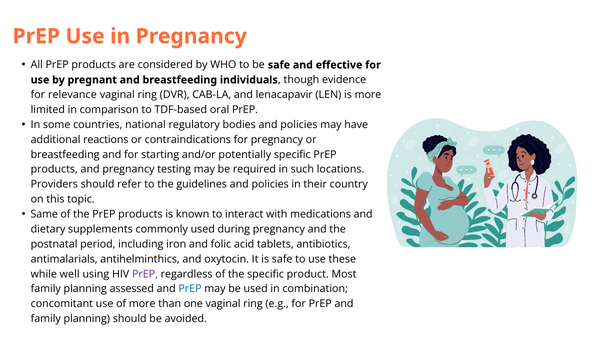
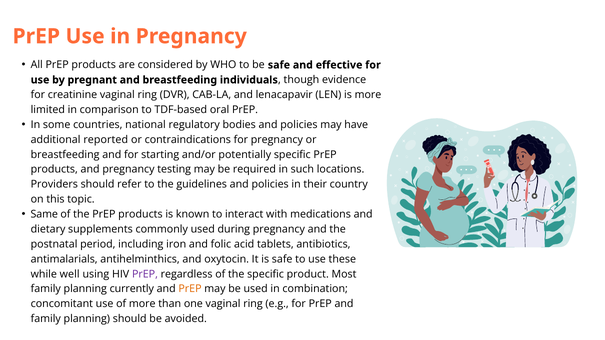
relevance: relevance -> creatinine (72, 95)
reactions: reactions -> reported (106, 140)
assessed: assessed -> currently (132, 289)
PrEP colour: blue -> orange (190, 289)
